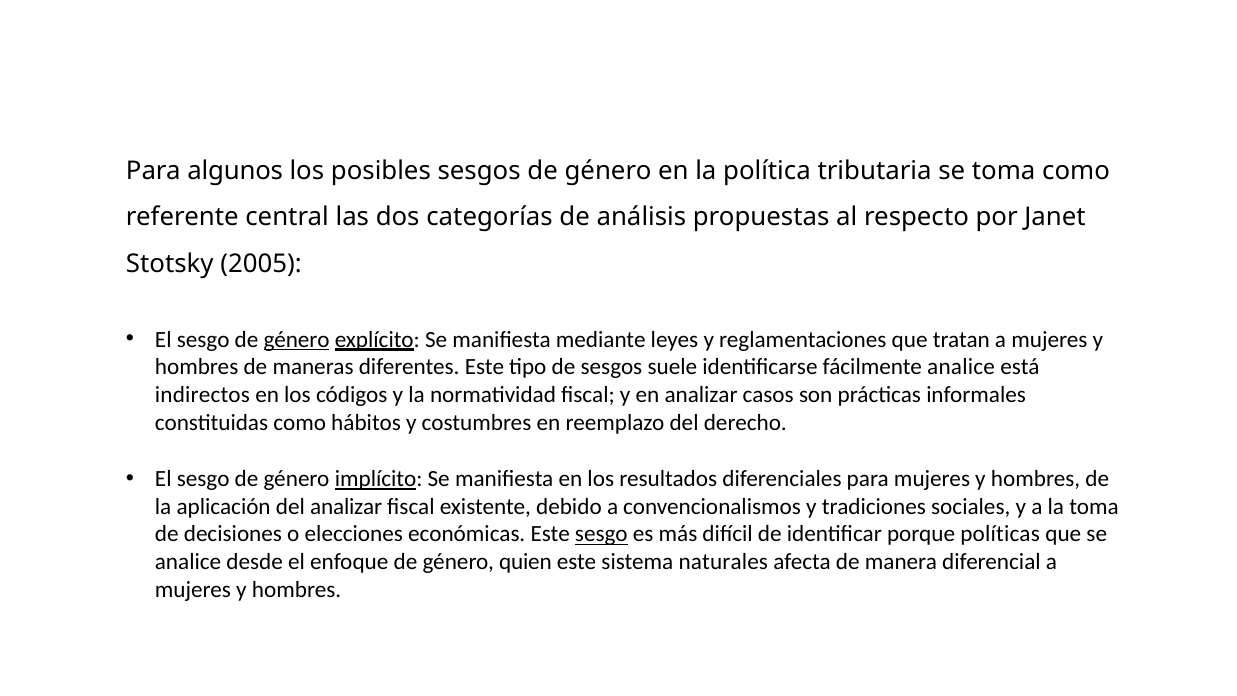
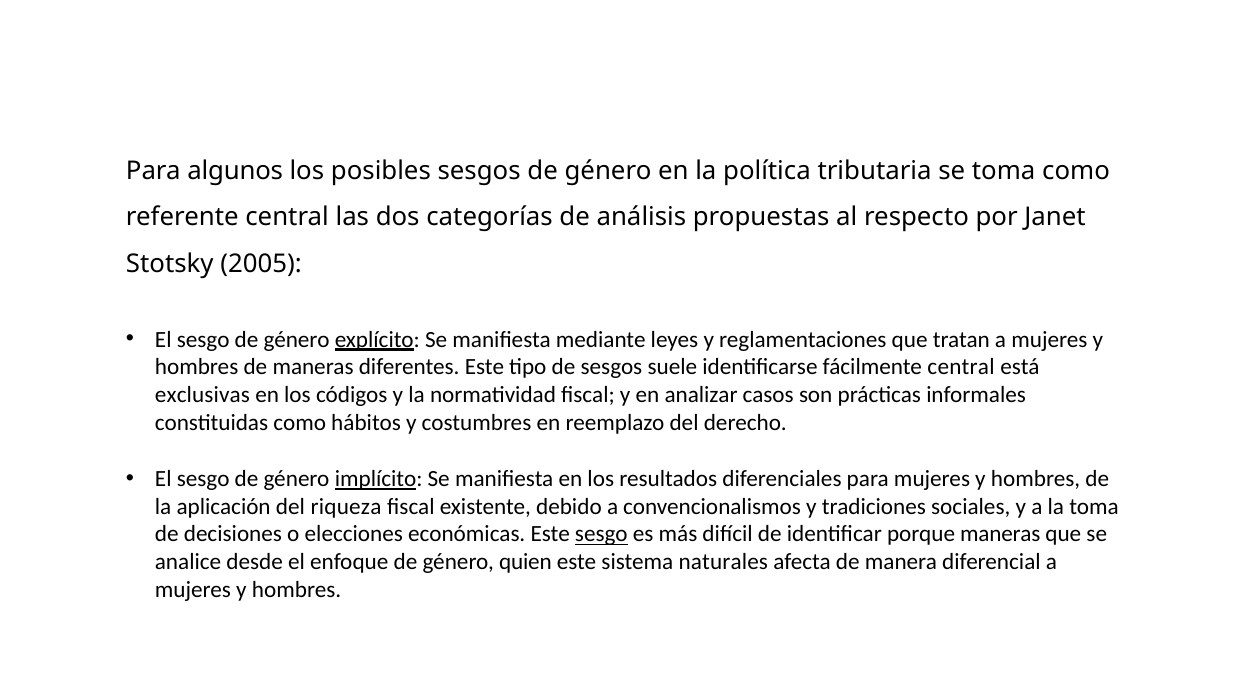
género underline: present -> none (297, 339)
fácilmente analice: analice -> central (961, 367)
indirectos: indirectos -> exclusivas (202, 395)
del analizar: analizar -> riqueza (346, 506)
porque políticas: políticas -> maneras (1000, 534)
